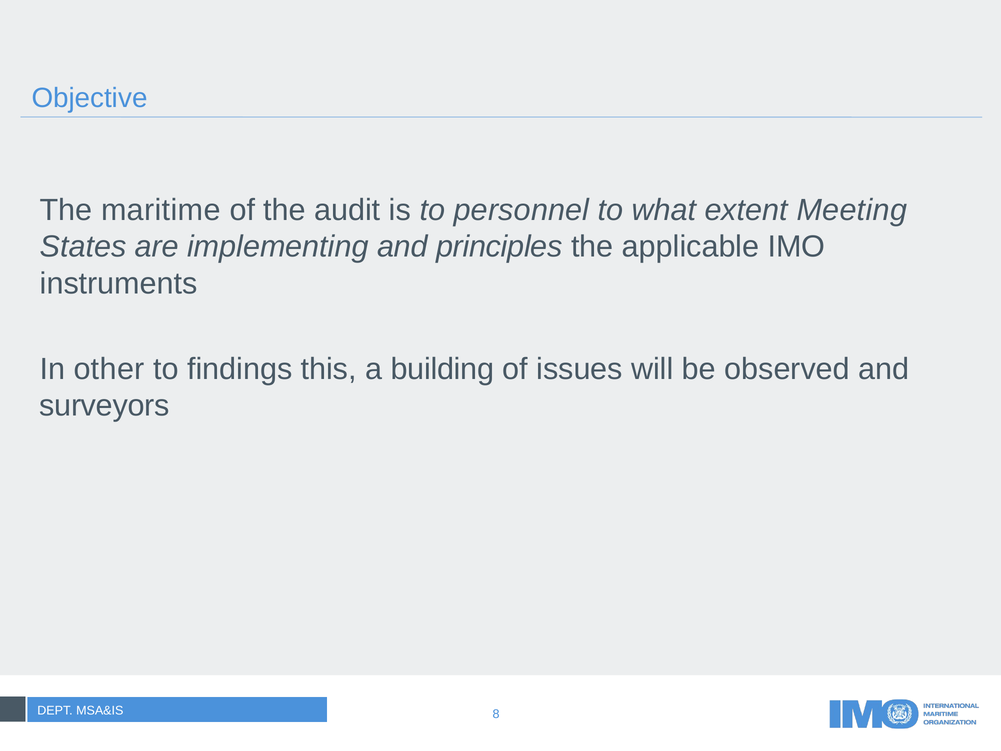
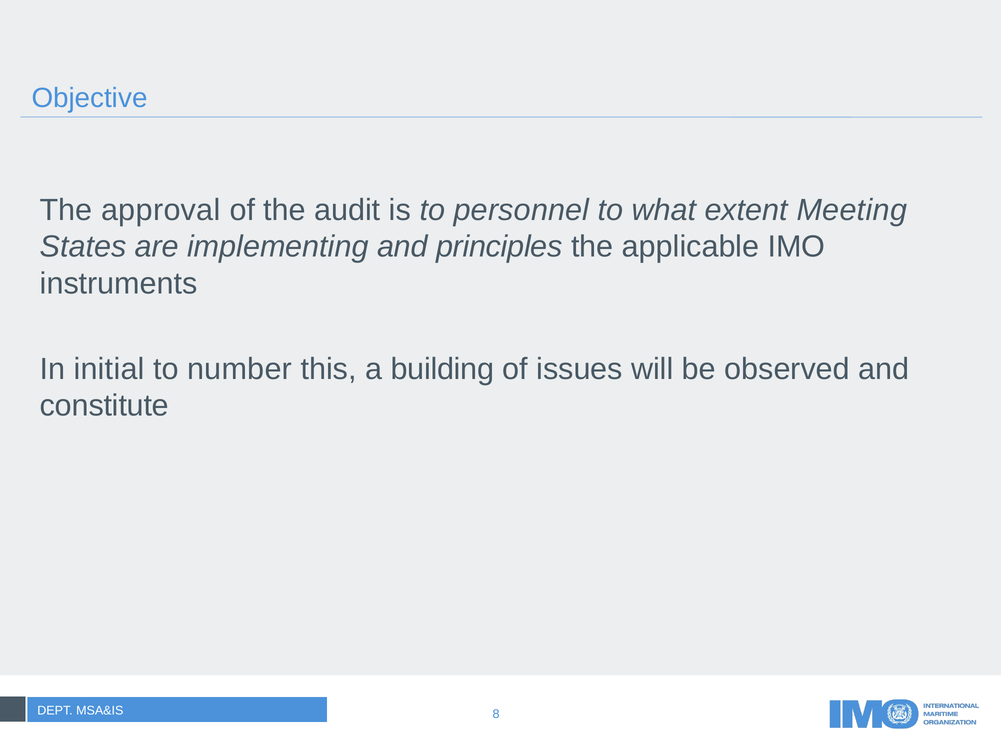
The maritime: maritime -> approval (161, 210)
other: other -> initial (109, 369)
findings: findings -> number (240, 369)
surveyors: surveyors -> constitute (104, 406)
